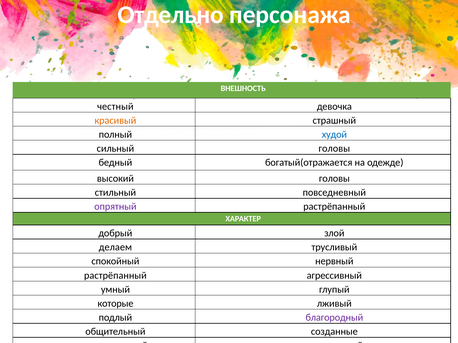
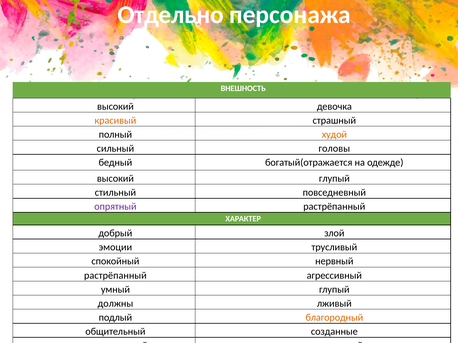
честный: честный -> высокий (115, 106)
худой colour: blue -> orange (334, 135)
высокий головы: головы -> глупый (334, 179)
делаем: делаем -> эмоции (115, 248)
которые: которые -> должны (115, 304)
благородный colour: purple -> orange (334, 318)
